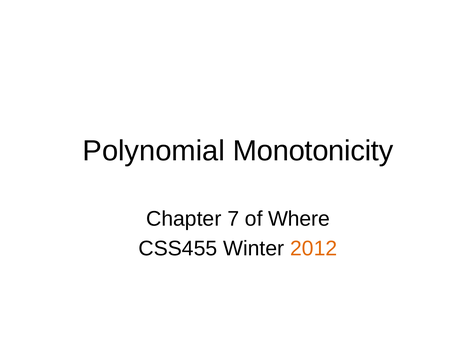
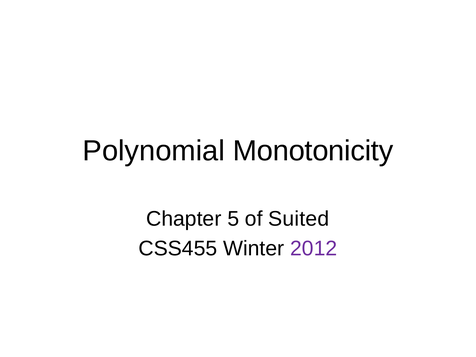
7: 7 -> 5 (233, 219)
Where: Where -> Suited (299, 219)
2012 colour: orange -> purple (314, 248)
